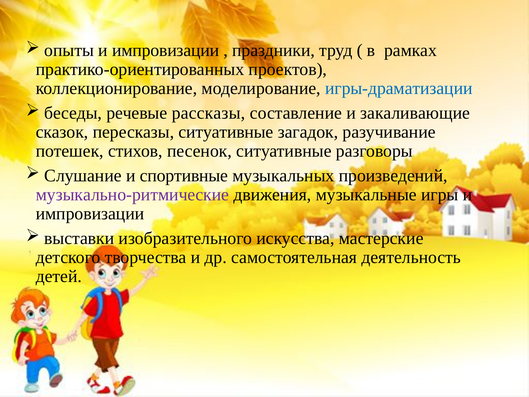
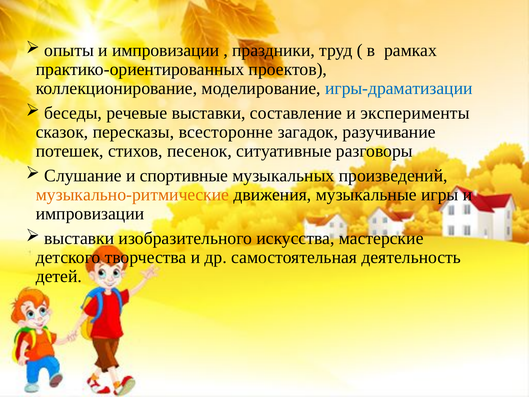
речевые рассказы: рассказы -> выставки (209, 113)
закаливающие: закаливающие -> эксперименты (415, 113)
пересказы ситуативные: ситуативные -> всесторонне (226, 132)
музыкально-ритмические colour: purple -> orange (132, 195)
